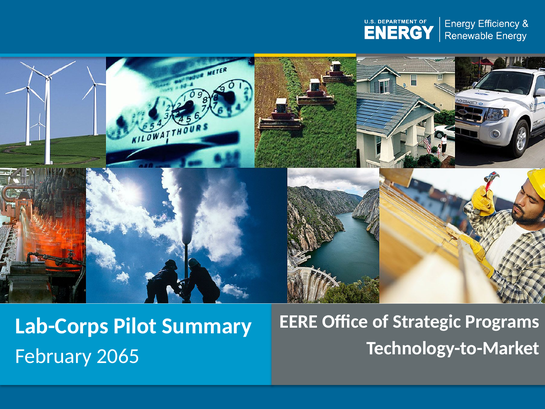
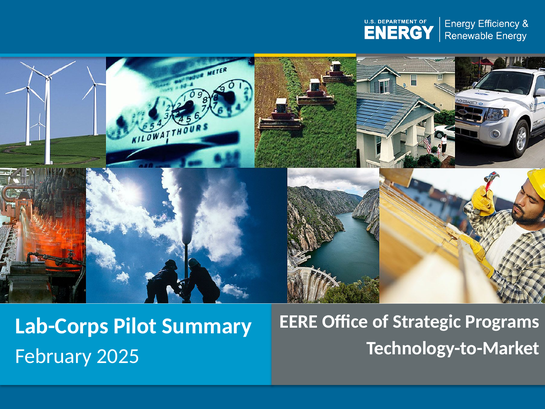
2065: 2065 -> 2025 (118, 356)
